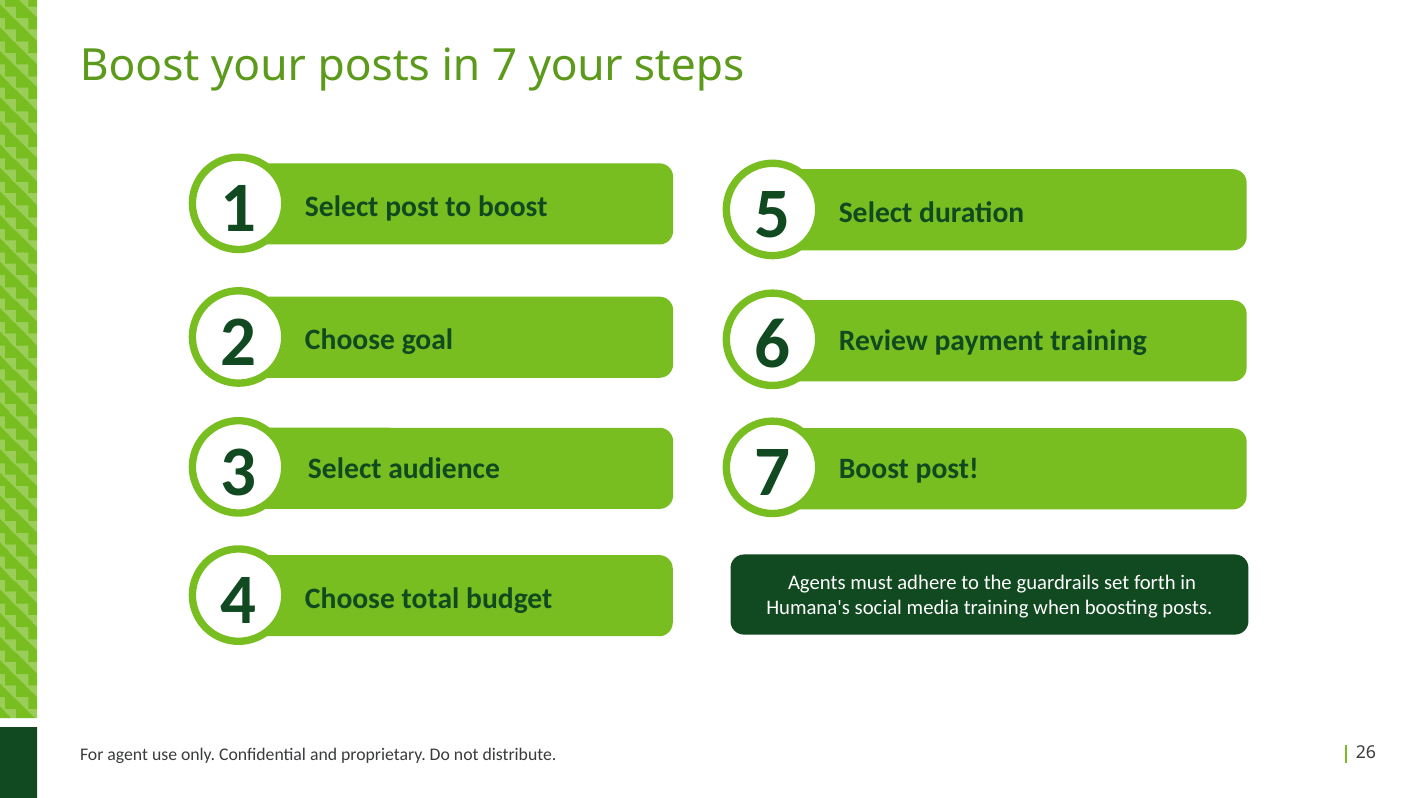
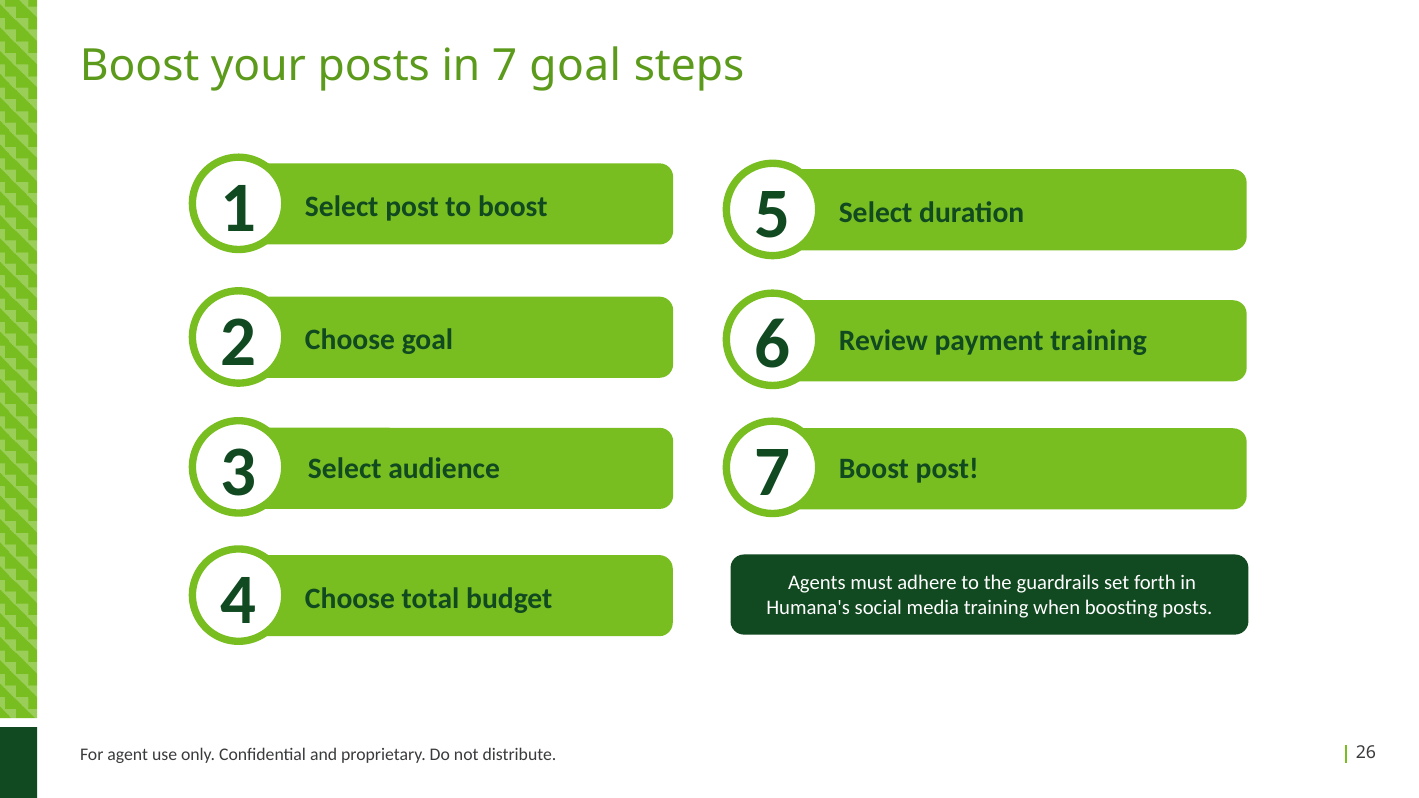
7 your: your -> goal (575, 66)
